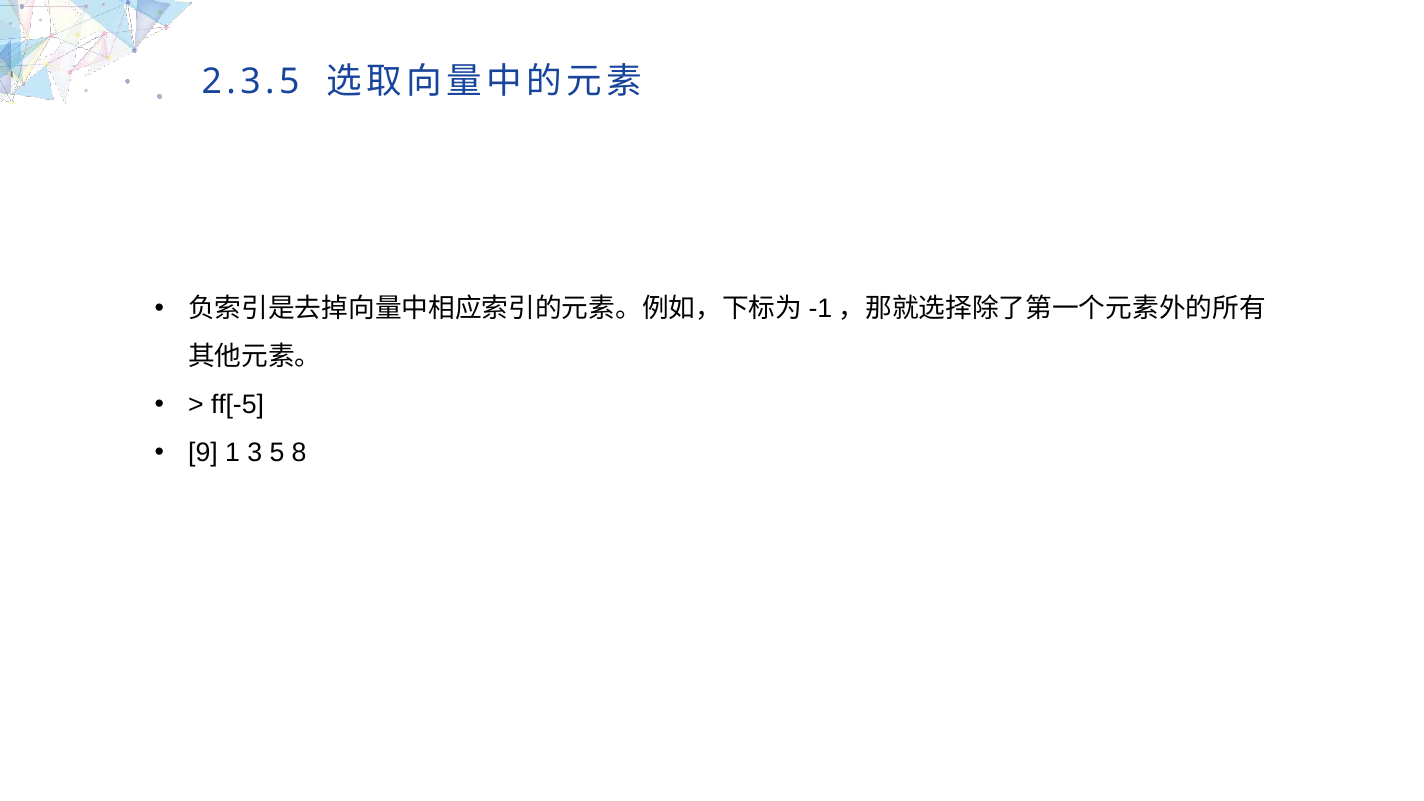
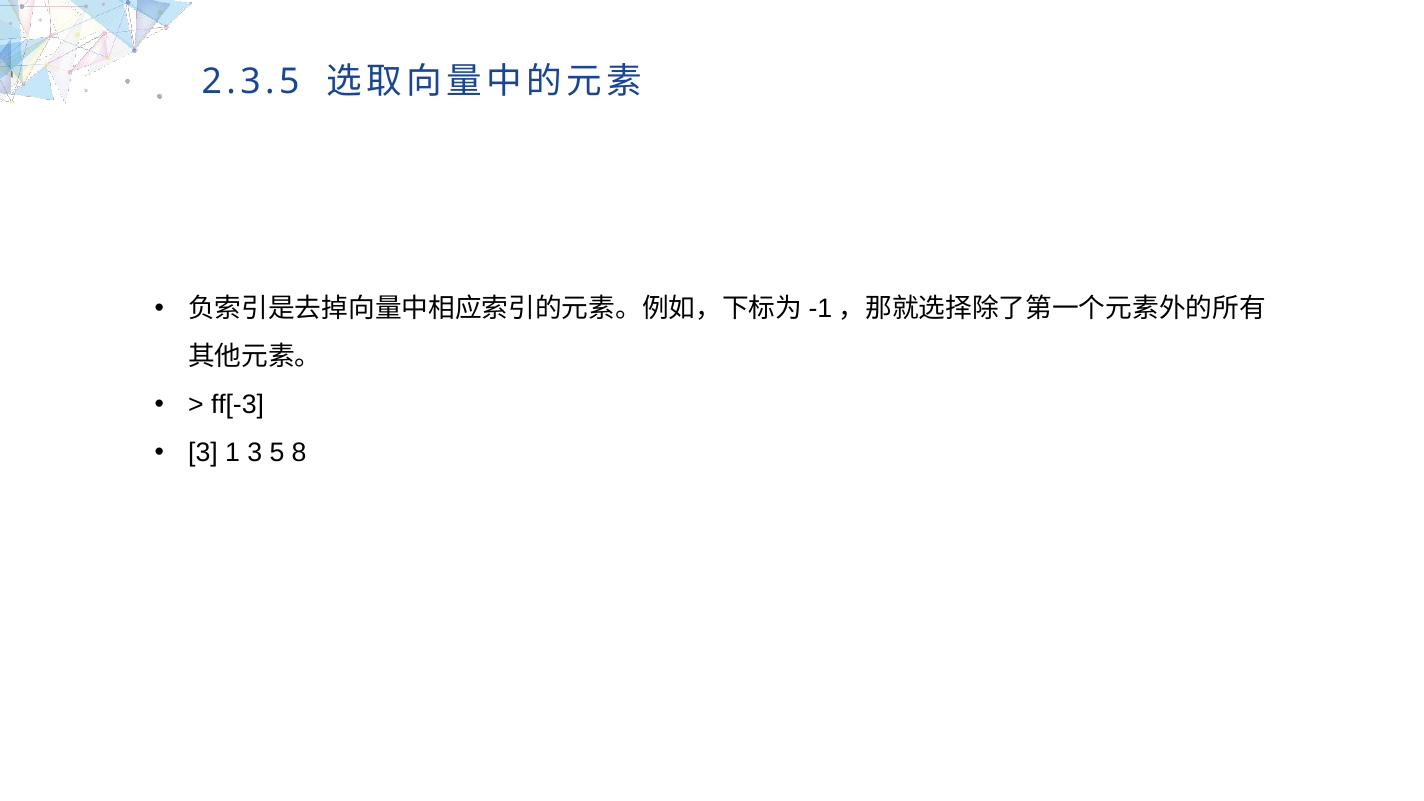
ff[-5: ff[-5 -> ff[-3 (237, 405)
9: 9 -> 3 (203, 453)
